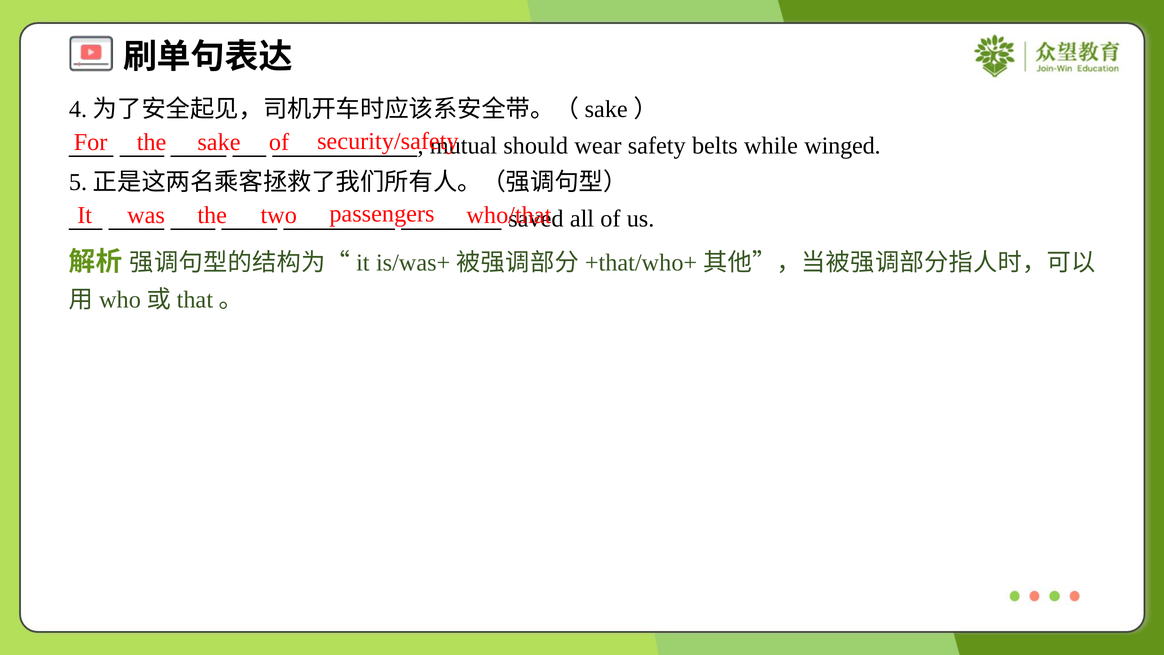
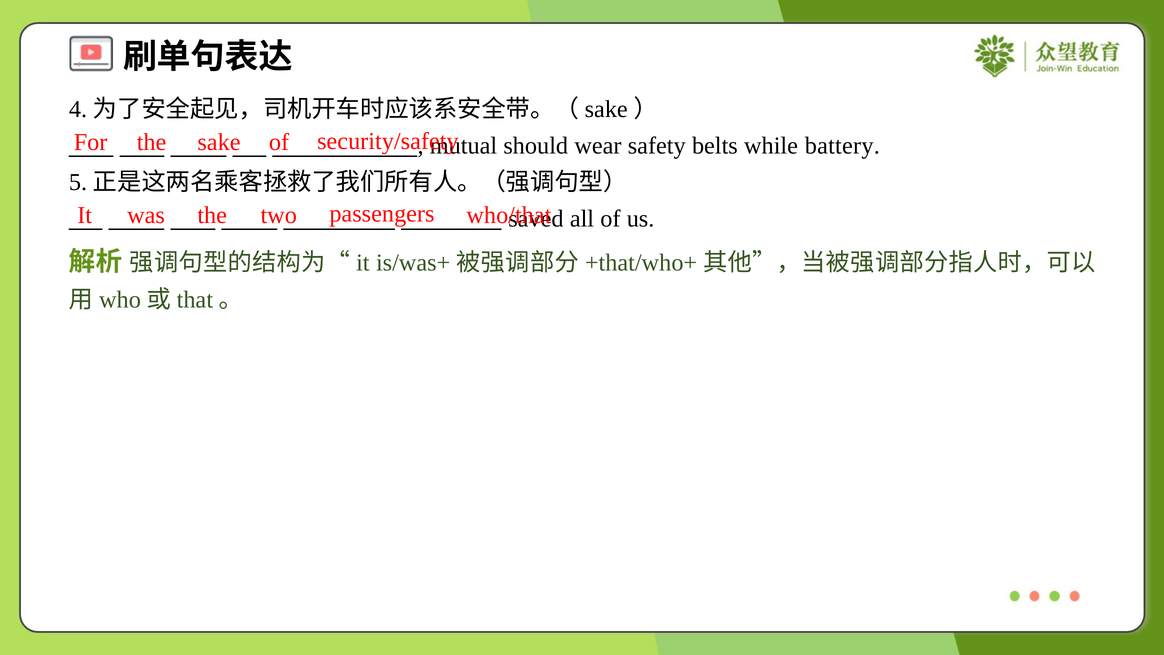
winged: winged -> battery (842, 146)
